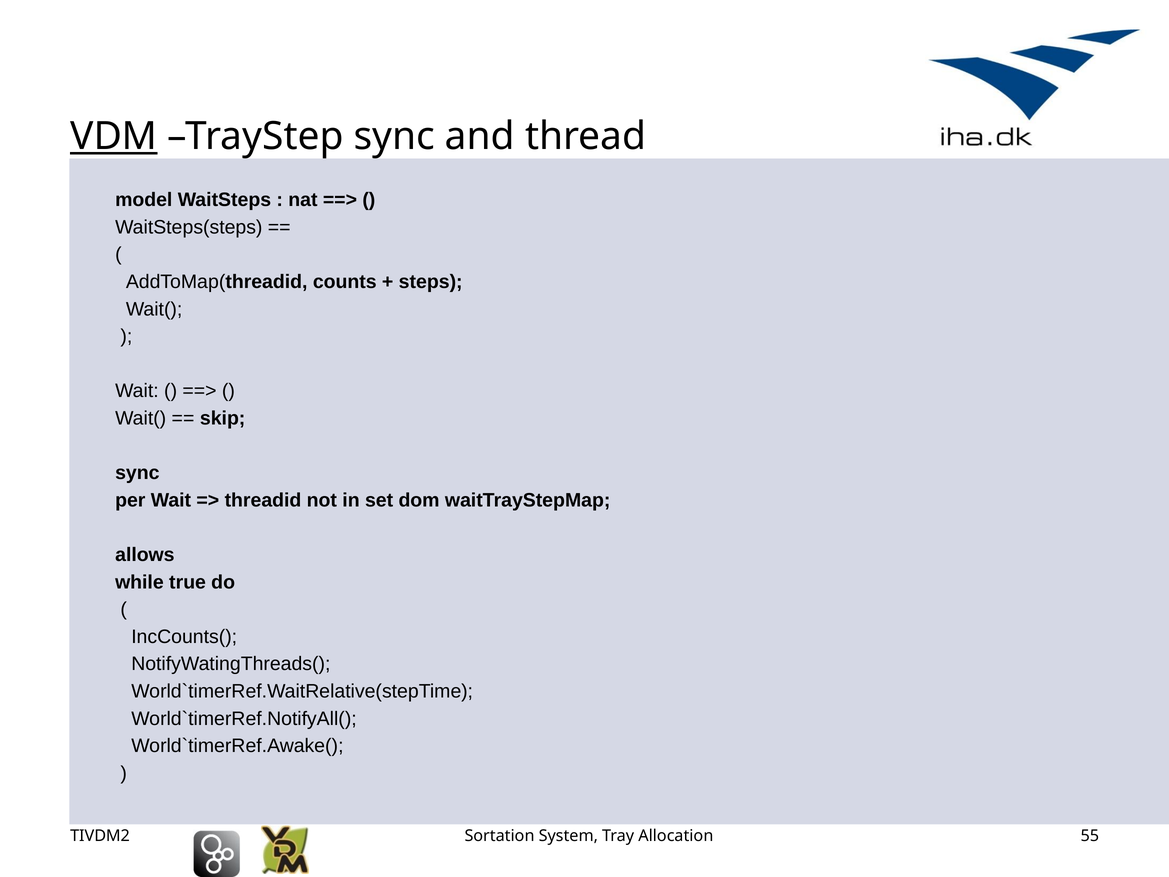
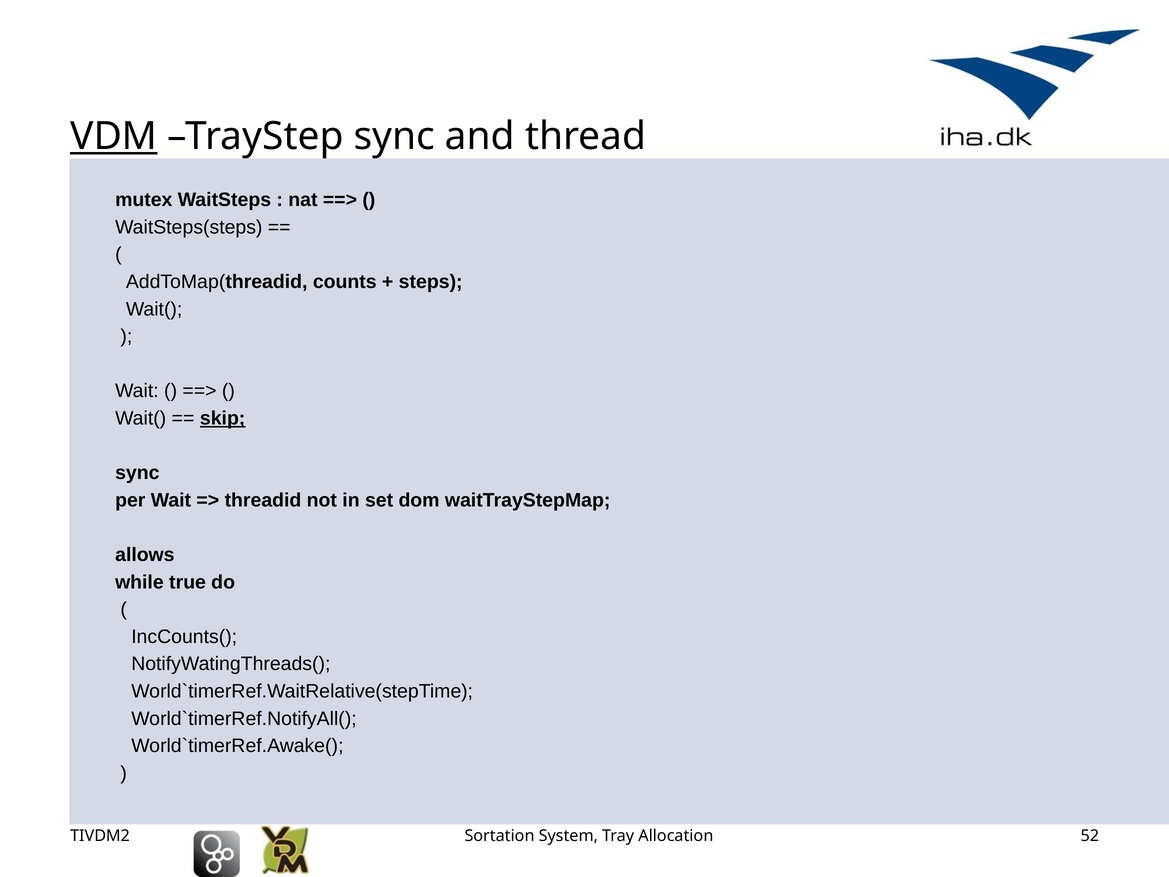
model: model -> mutex (144, 200)
skip underline: none -> present (223, 418)
55: 55 -> 52 (1090, 836)
